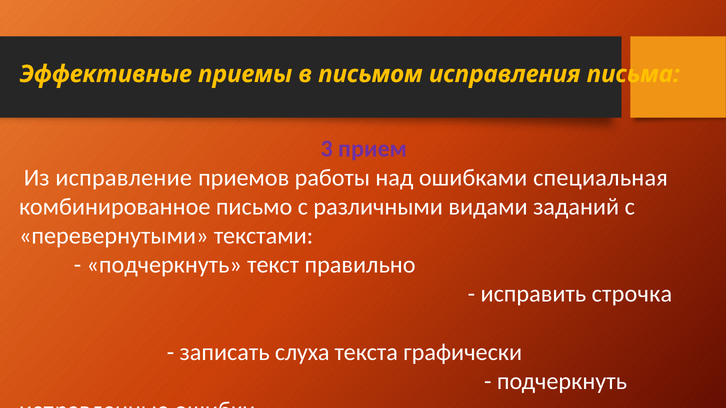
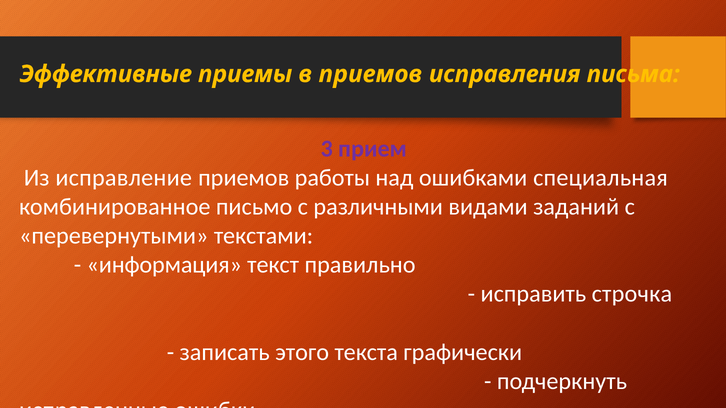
в письмом: письмом -> приемов (370, 74)
подчеркнуть: подчеркнуть -> информация (164, 265)
слуха: слуха -> этого (302, 352)
